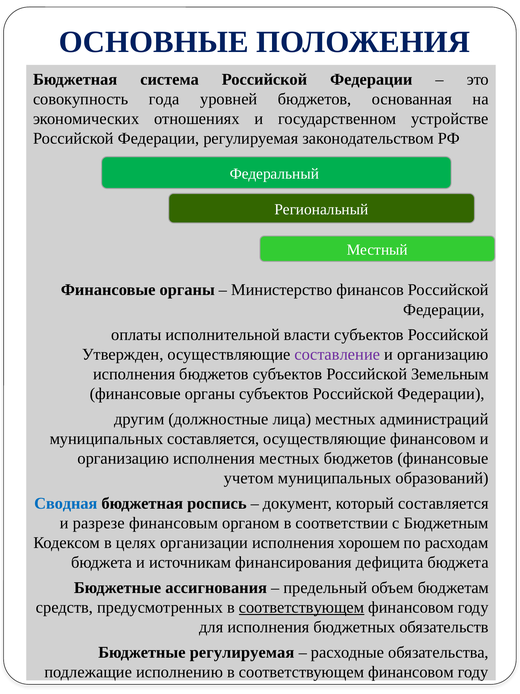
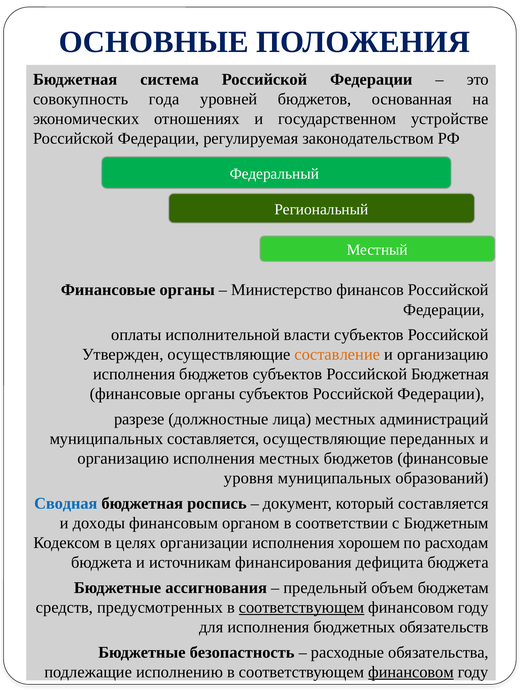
составление colour: purple -> orange (337, 354)
Российской Земельным: Земельным -> Бюджетная (450, 374)
другим: другим -> разрезе (139, 419)
осуществляющие финансовом: финансовом -> переданных (433, 438)
учетом: учетом -> уровня (249, 478)
разрезе: разрезе -> доходы (99, 523)
Бюджетные регулируемая: регулируемая -> безопастность (242, 652)
финансовом underline: none -> present (411, 671)
